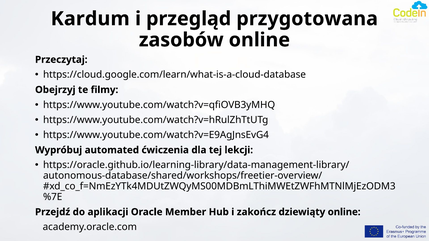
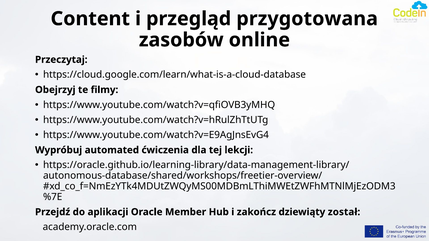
Kardum: Kardum -> Content (90, 19)
dziewiąty online: online -> został (344, 212)
